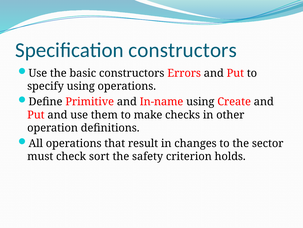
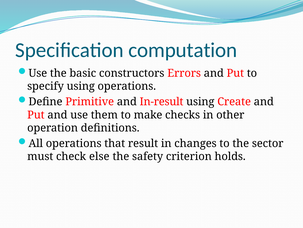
Specification constructors: constructors -> computation (183, 50)
In-name: In-name -> In-result (162, 101)
sort: sort -> else (99, 156)
